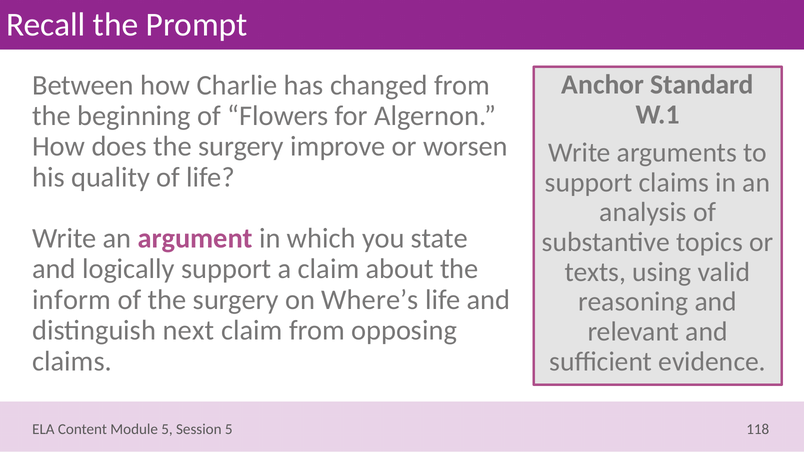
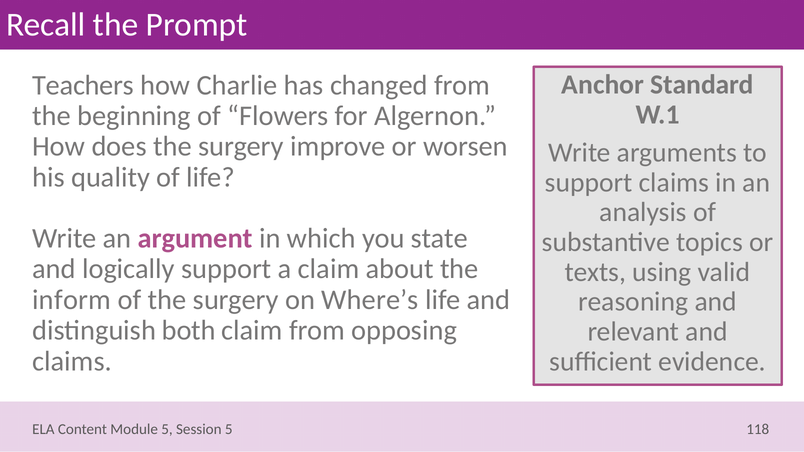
Between: Between -> Teachers (83, 85)
next: next -> both (189, 331)
